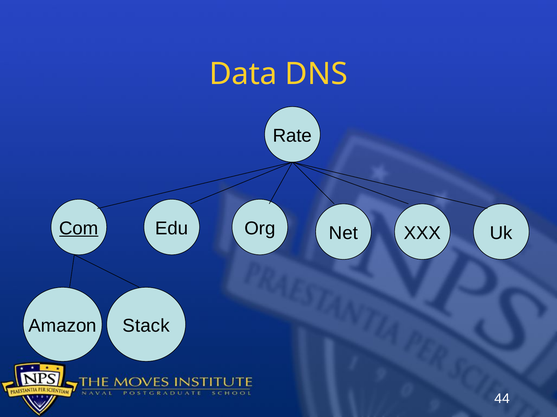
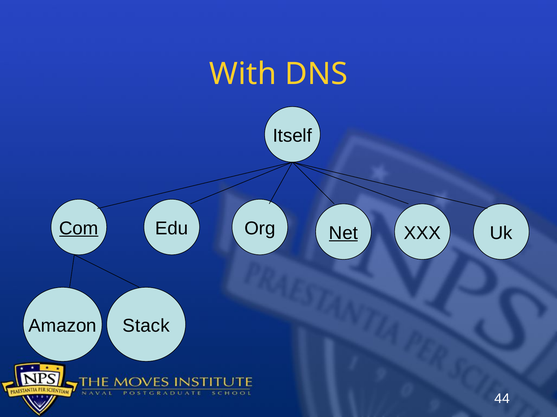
Data: Data -> With (243, 74)
Rate: Rate -> Itself (292, 136)
Net underline: none -> present (343, 233)
